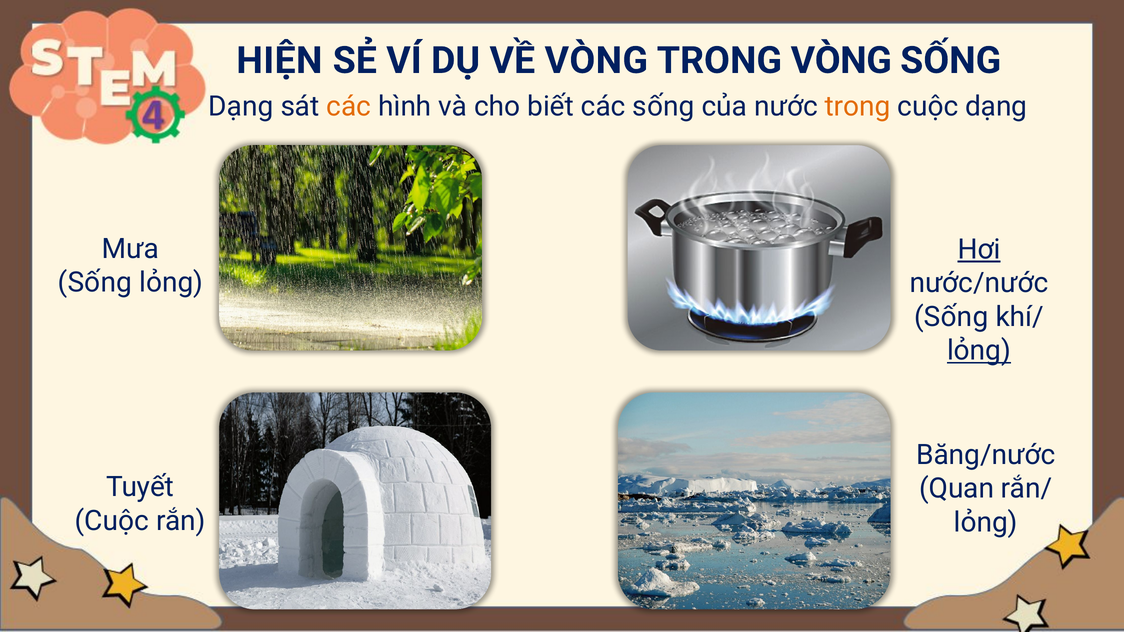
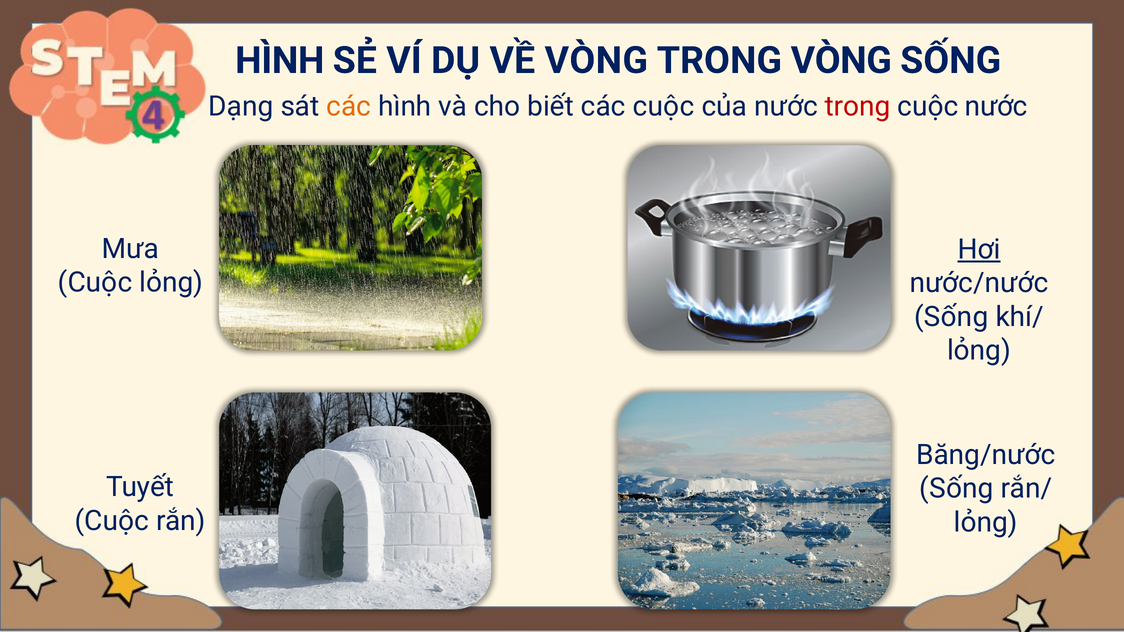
HIỆN: HIỆN -> HÌNH (280, 61)
các sống: sống -> cuộc (663, 106)
trong colour: orange -> red (858, 106)
cuộc dạng: dạng -> nước (996, 106)
Sống: Sống -> Cuộc (95, 283)
lỏng underline: present -> none (979, 351)
Quan: Quan -> Sống (957, 489)
